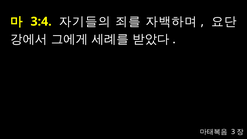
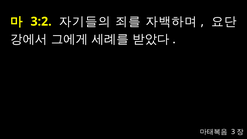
3:4: 3:4 -> 3:2 (41, 22)
